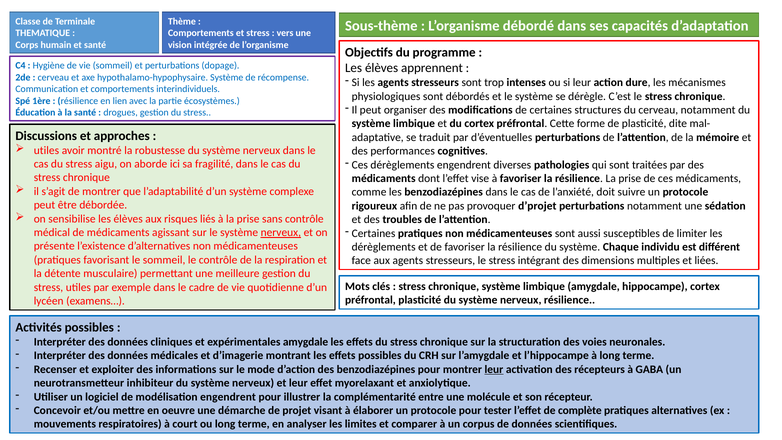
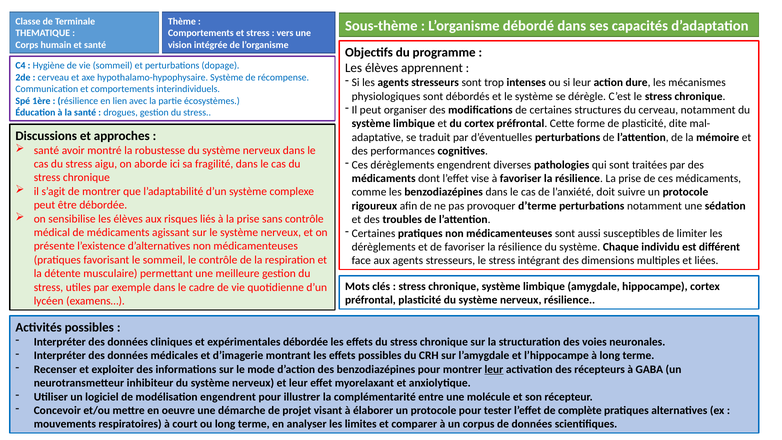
utiles: utiles -> santé (46, 150)
d’projet: d’projet -> d’terme (537, 206)
nerveux underline: present -> none (281, 232)
expérimentales amygdale: amygdale -> débordée (306, 342)
